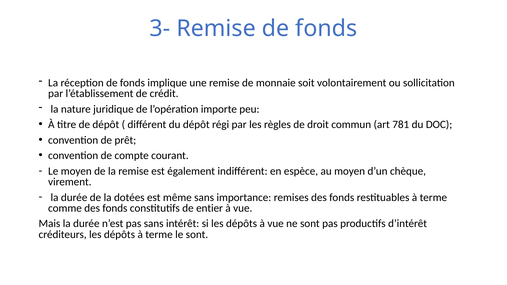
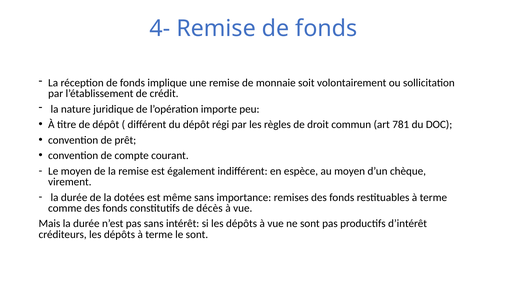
3-: 3- -> 4- (160, 29)
entier: entier -> décès (209, 208)
